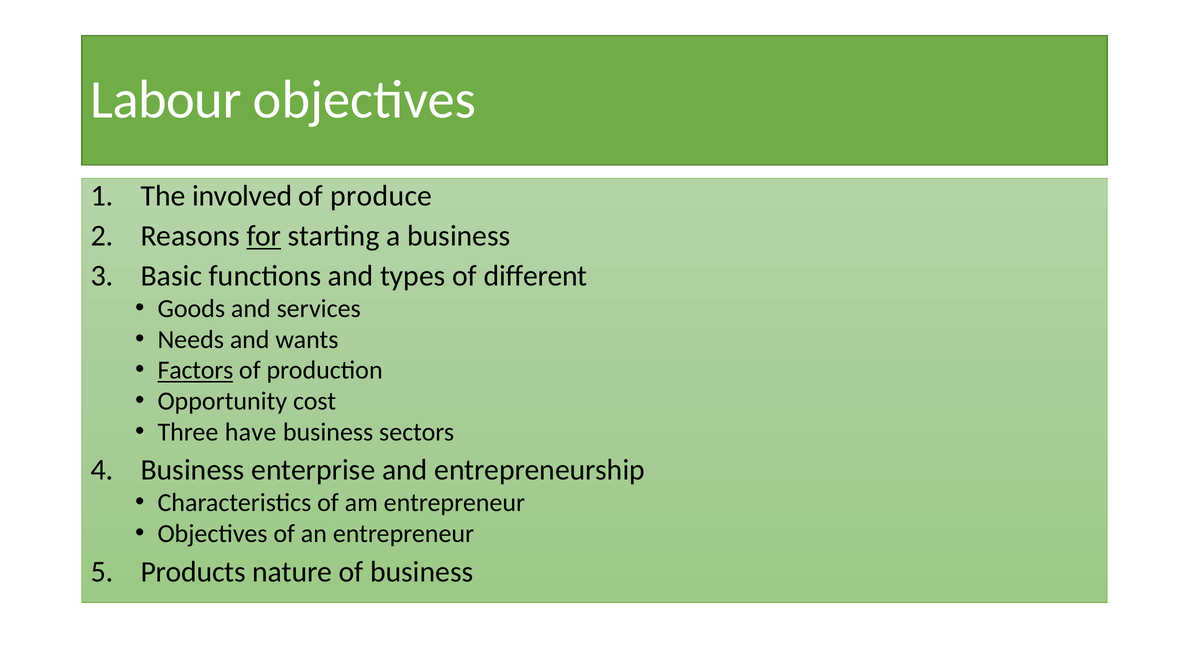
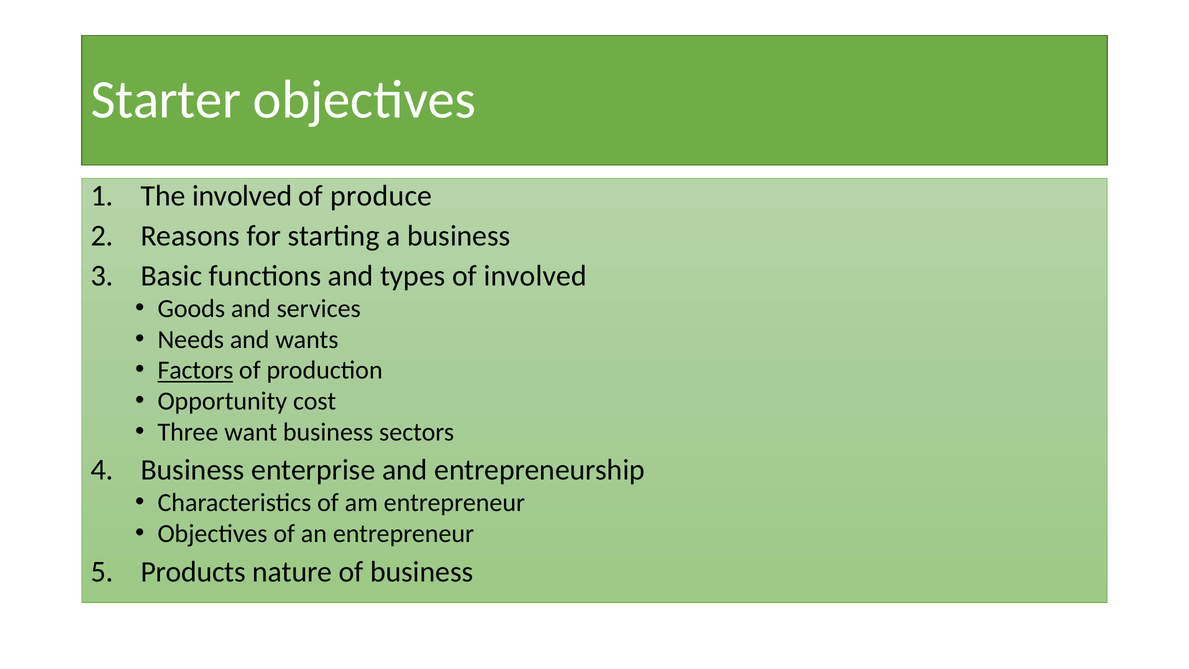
Labour: Labour -> Starter (166, 100)
for underline: present -> none (264, 236)
of different: different -> involved (535, 276)
have: have -> want (251, 432)
